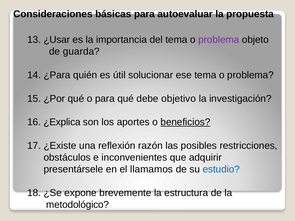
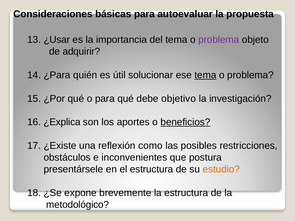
guarda: guarda -> adquirir (81, 51)
tema underline: none -> present (205, 75)
razón: razón -> como (150, 146)
adquirir: adquirir -> postura (205, 158)
el llamamos: llamamos -> estructura (152, 169)
estudio colour: blue -> orange (221, 169)
